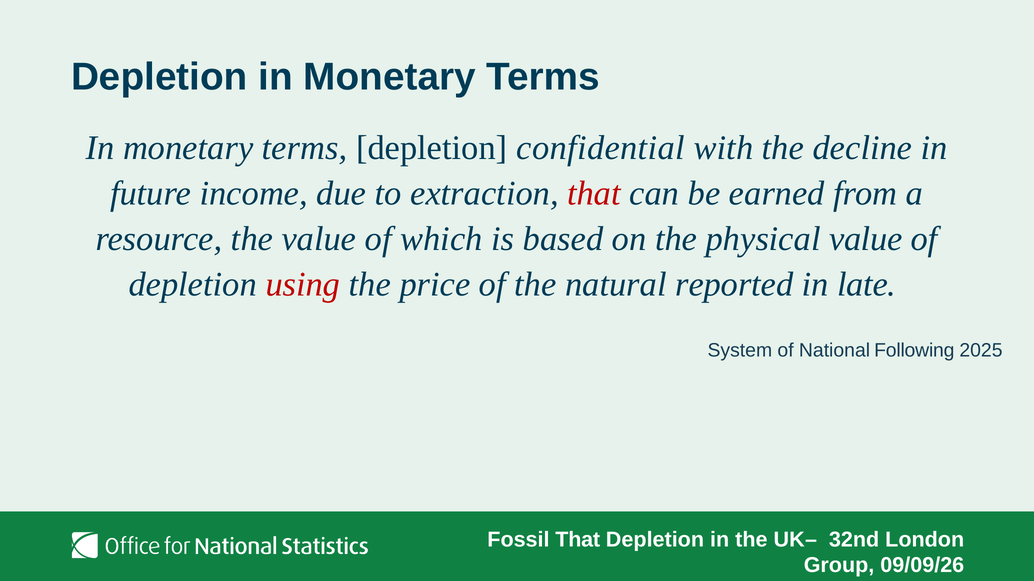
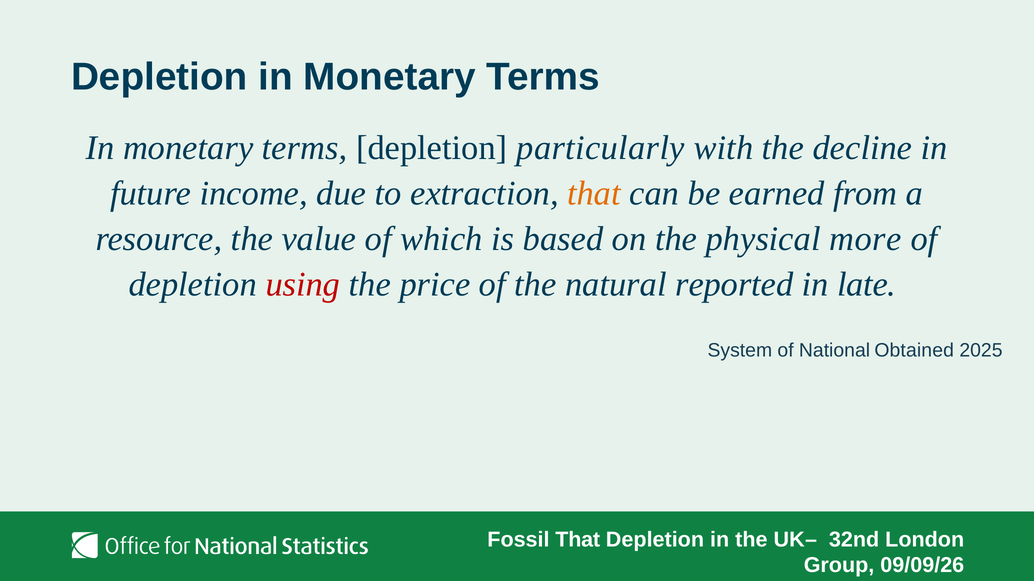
confidential: confidential -> particularly (601, 148)
that colour: red -> orange (594, 193)
physical value: value -> more (865, 239)
Following: Following -> Obtained (914, 351)
